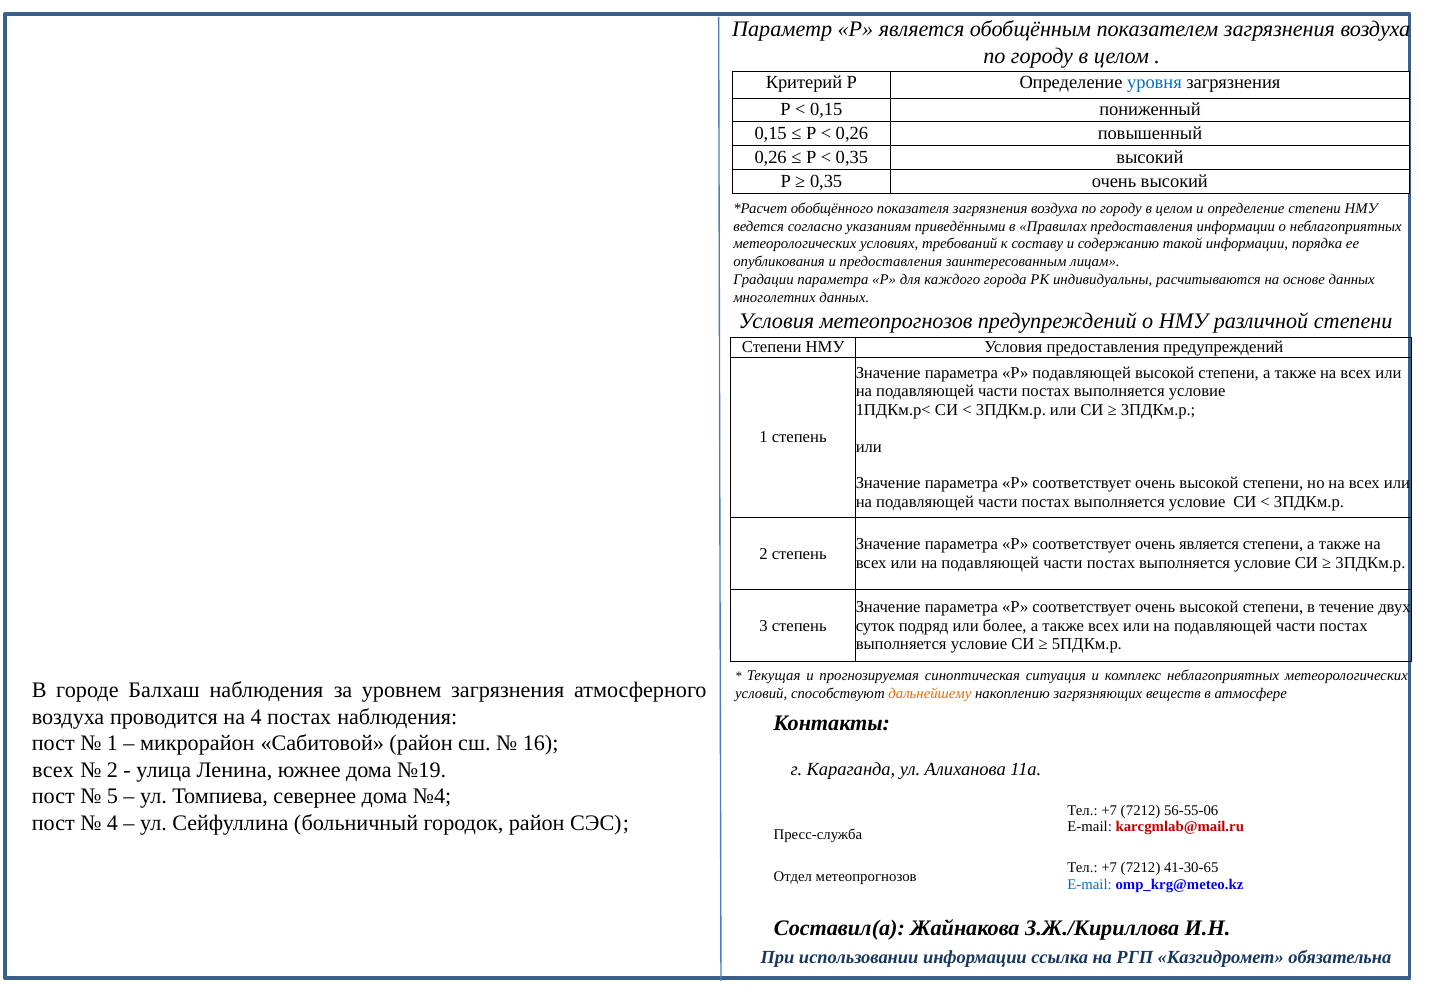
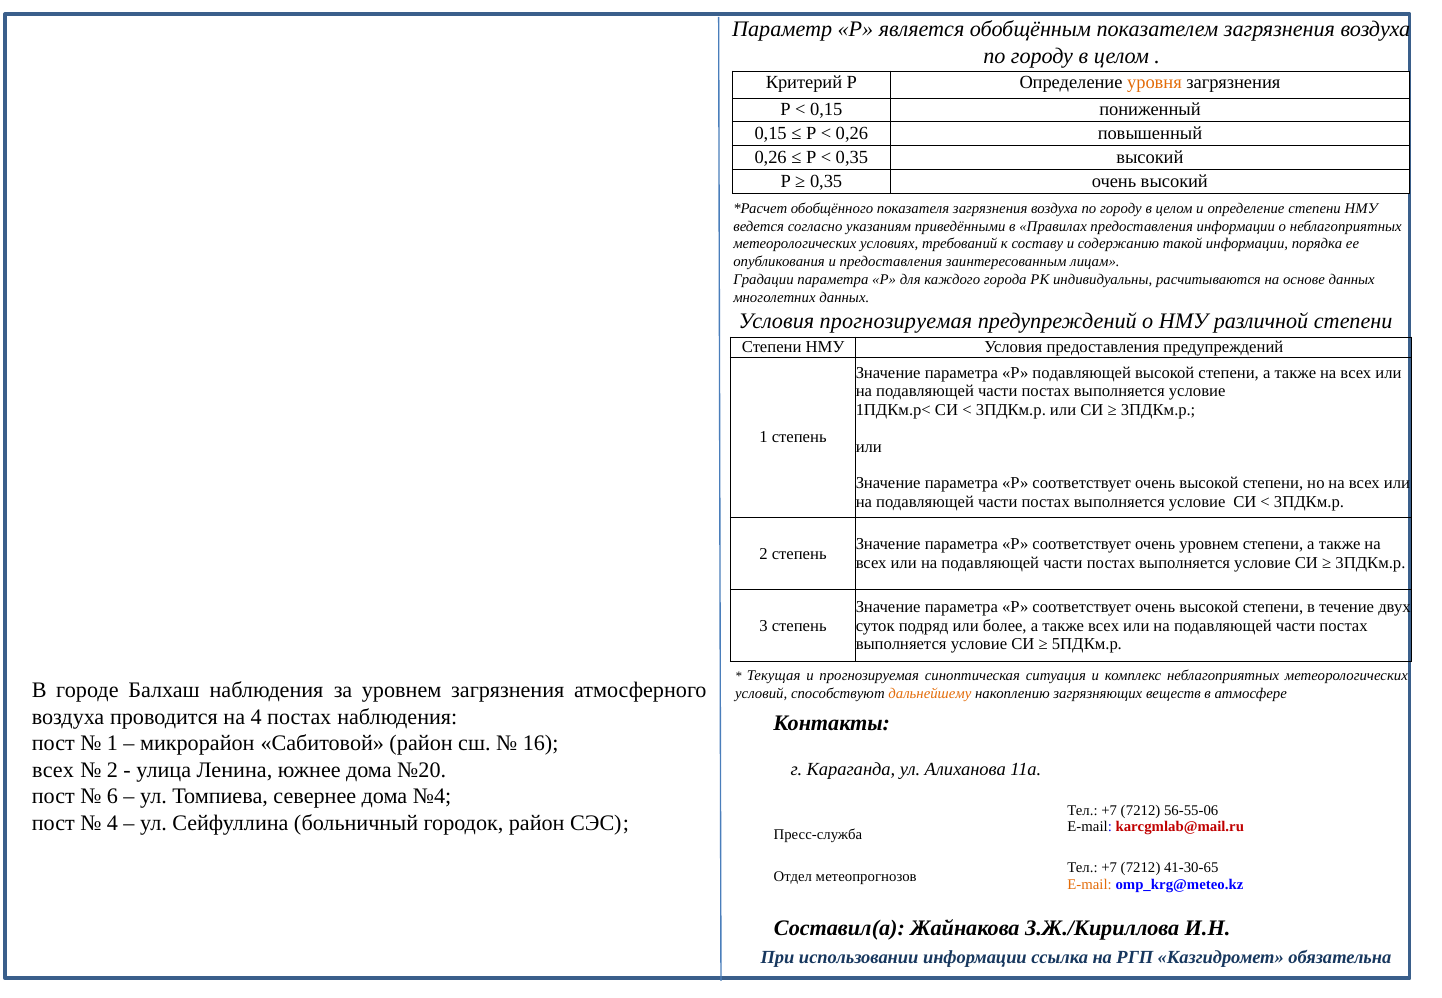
уровня colour: blue -> orange (1154, 83)
Условия метеопрогнозов: метеопрогнозов -> прогнозируемая (896, 321)
очень является: является -> уровнем (1209, 544)
№19: №19 -> №20 (422, 770)
5: 5 -> 6 (112, 797)
E-mail colour: blue -> orange (1090, 885)
